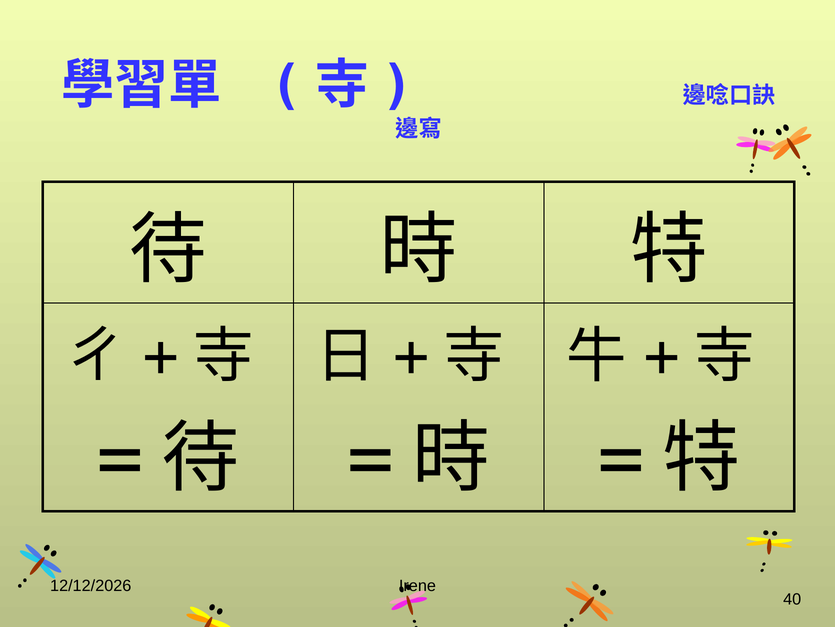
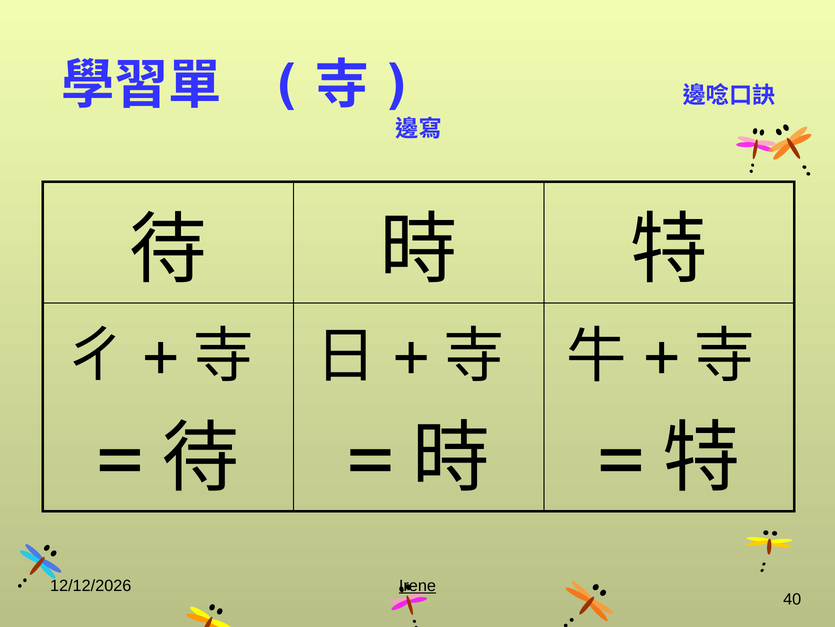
Irene underline: none -> present (417, 585)
